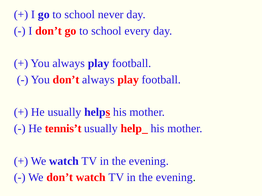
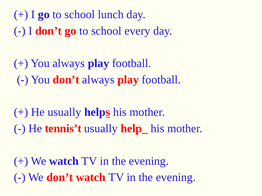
never: never -> lunch (111, 15)
